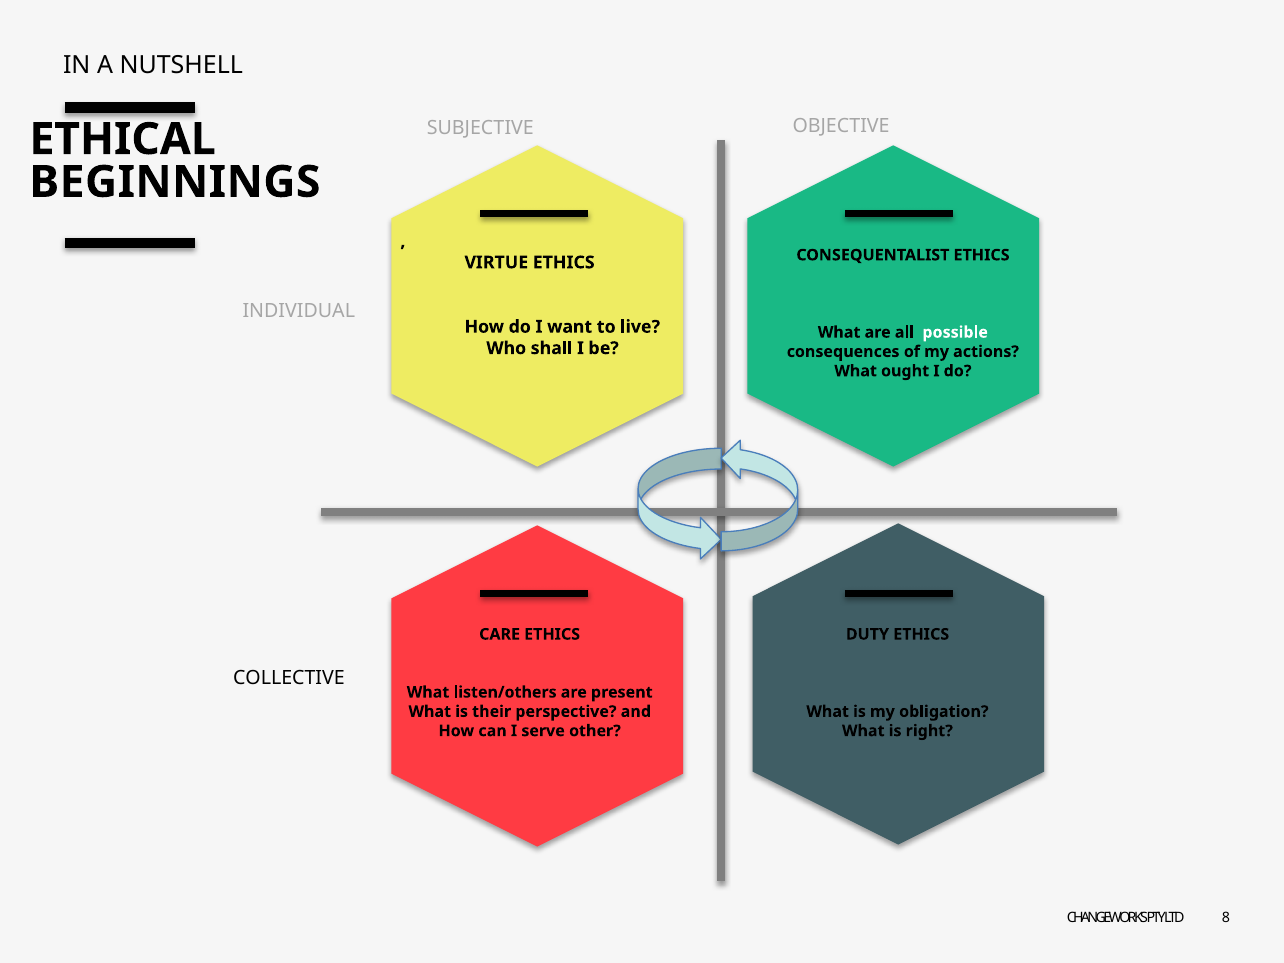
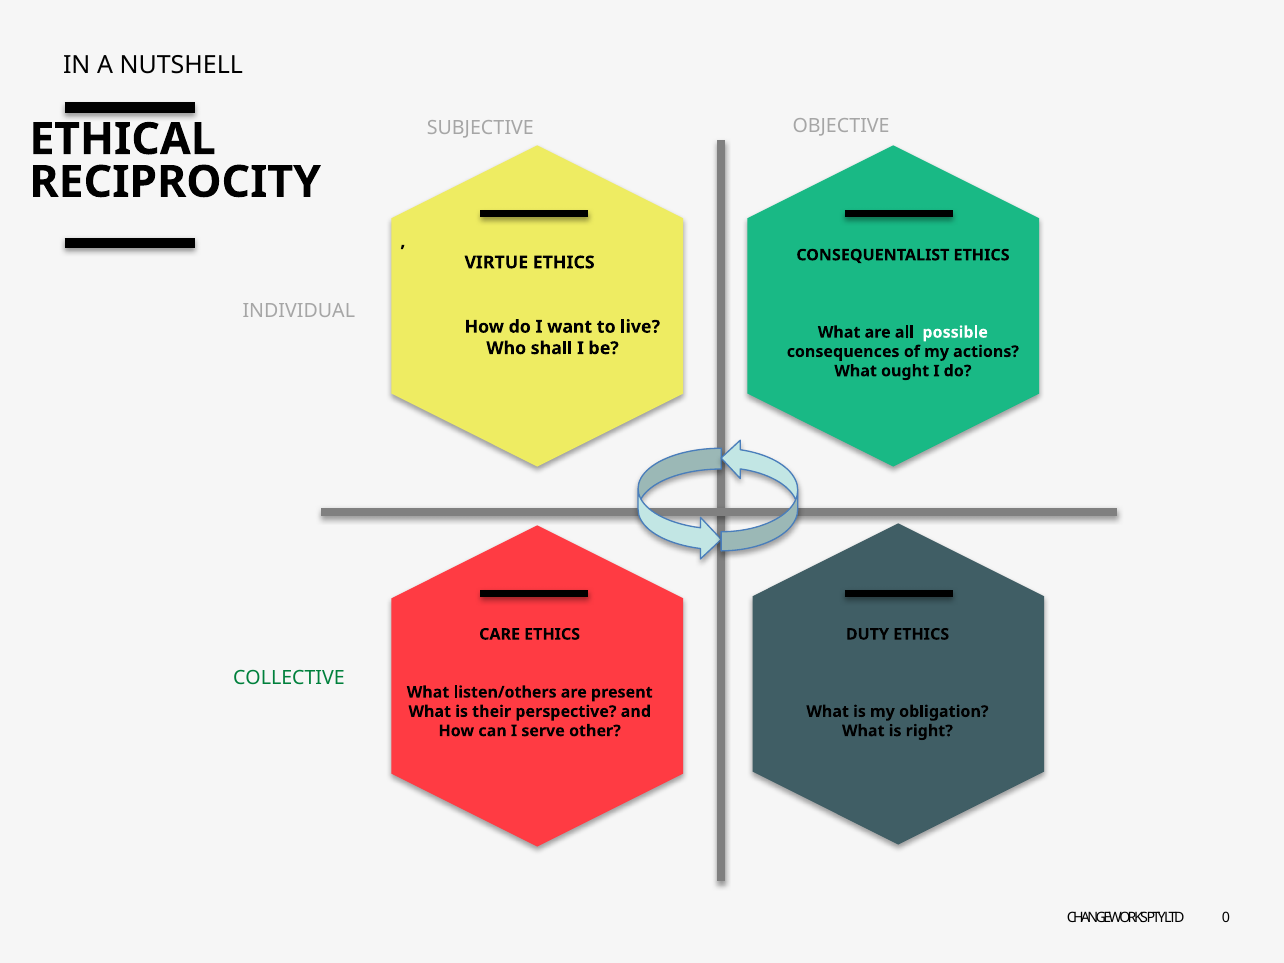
BEGINNINGS: BEGINNINGS -> RECIPROCITY (175, 182)
COLLECTIVE colour: black -> green (289, 678)
8: 8 -> 0 (1226, 918)
